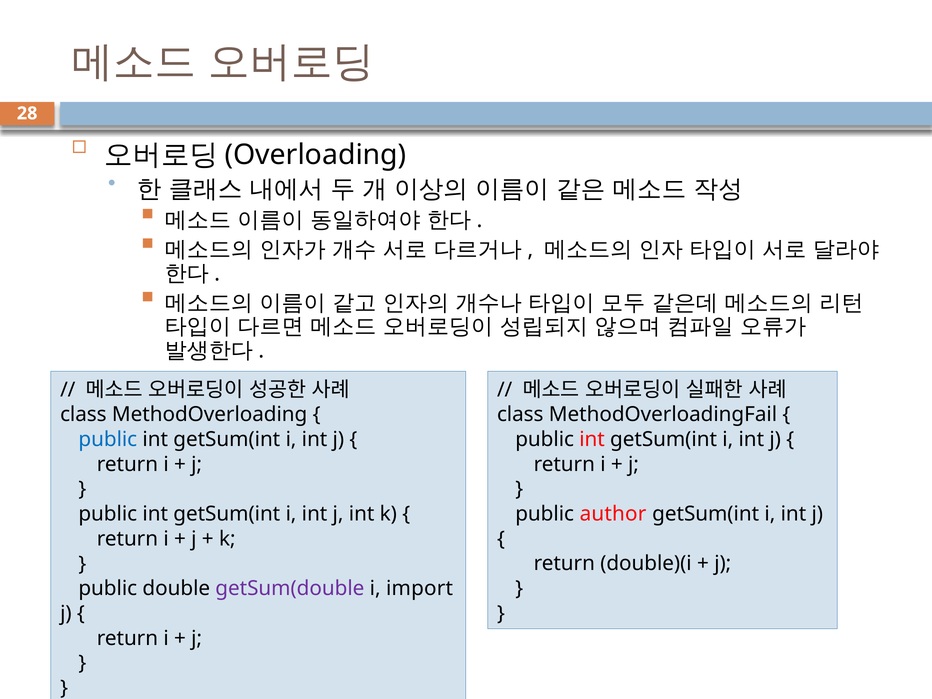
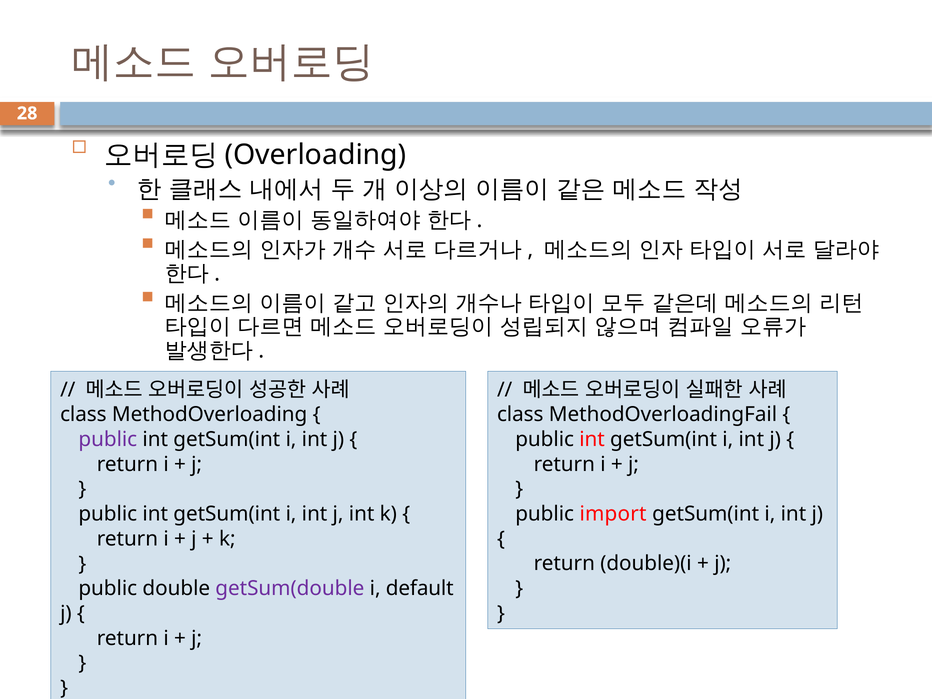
public colour: blue -> purple (108, 439)
author: author -> import (613, 514)
import: import -> default (420, 589)
